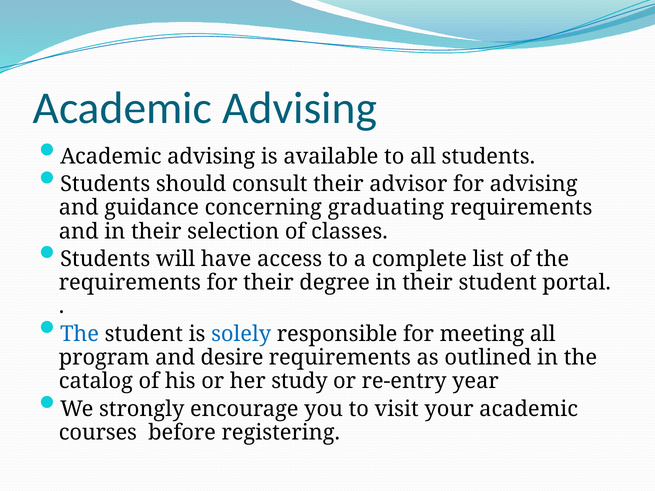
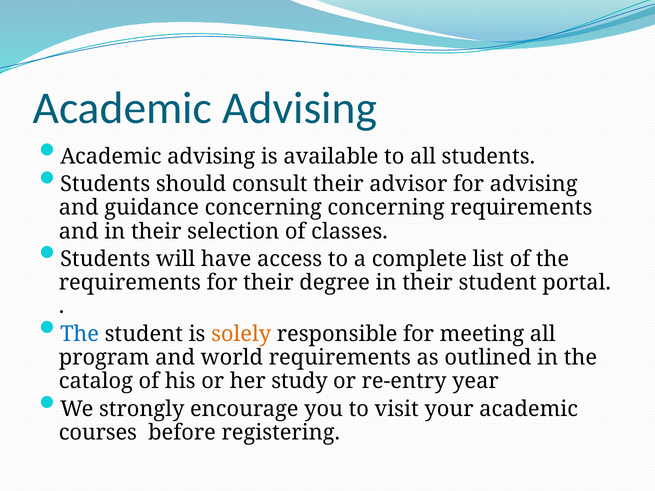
concerning graduating: graduating -> concerning (386, 208)
solely colour: blue -> orange (241, 334)
desire: desire -> world (232, 358)
